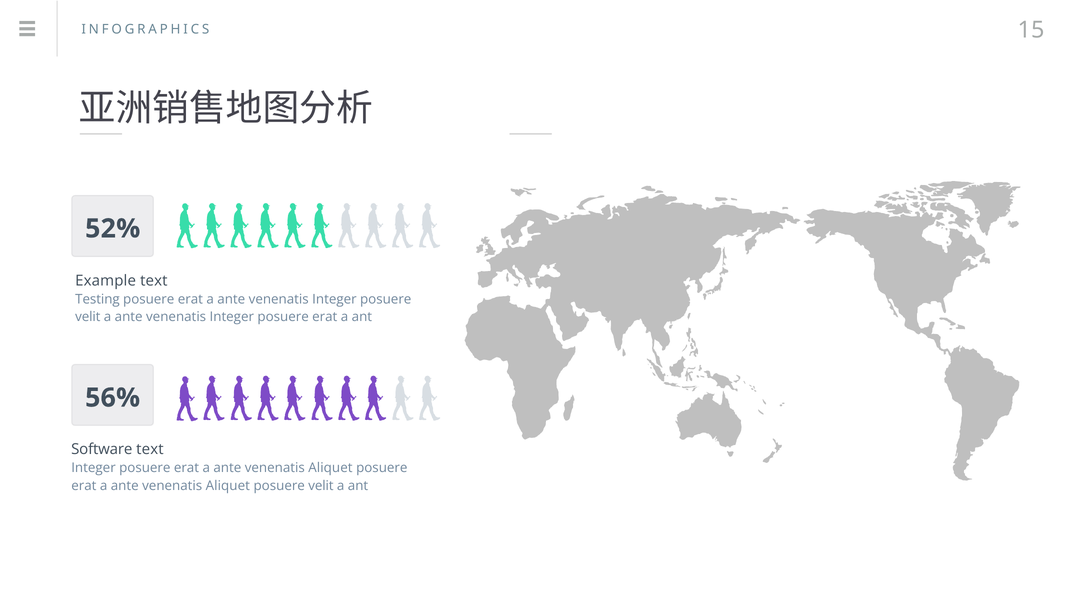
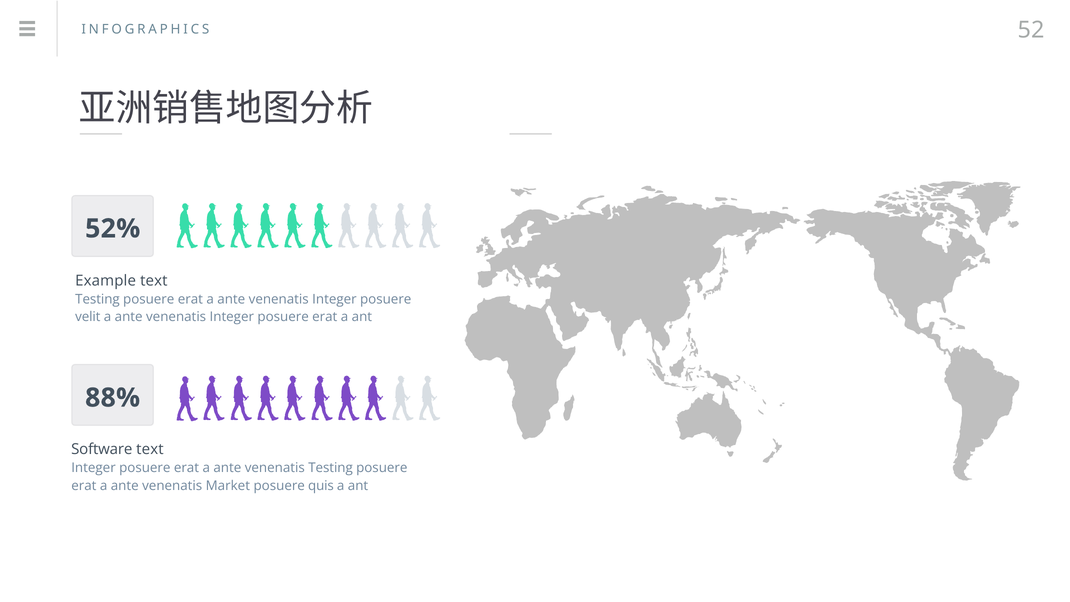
15: 15 -> 52 (1031, 30)
56%: 56% -> 88% (113, 398)
Aliquet: Aliquet -> Testing (331, 468)
Aliquet: Aliquet -> Market (228, 486)
velit: velit -> quis (321, 486)
